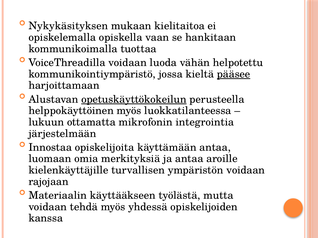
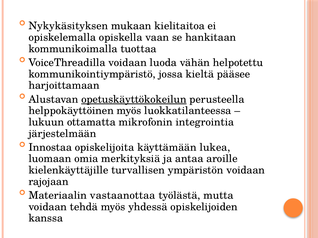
pääsee underline: present -> none (234, 74)
käyttämään antaa: antaa -> lukea (215, 148)
käyttääkseen: käyttääkseen -> vastaanottaa (123, 196)
